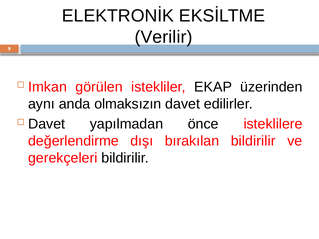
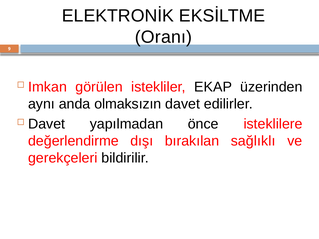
Verilir: Verilir -> Oranı (163, 37)
bırakılan bildirilir: bildirilir -> sağlıklı (253, 141)
